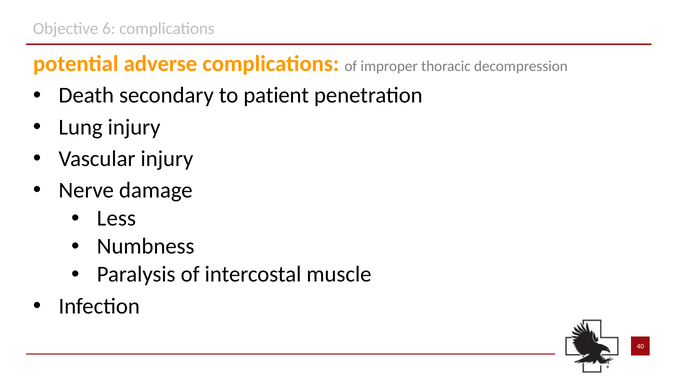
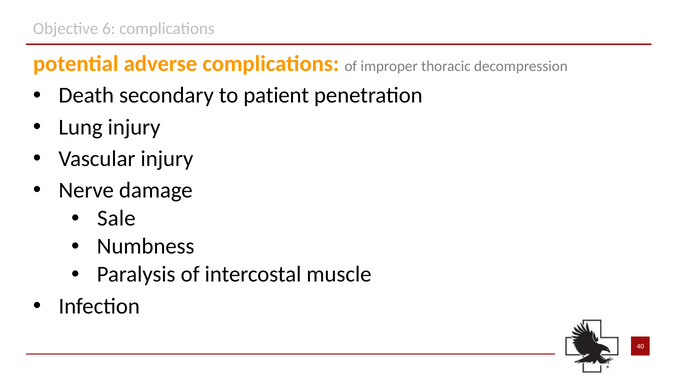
Less: Less -> Sale (116, 218)
